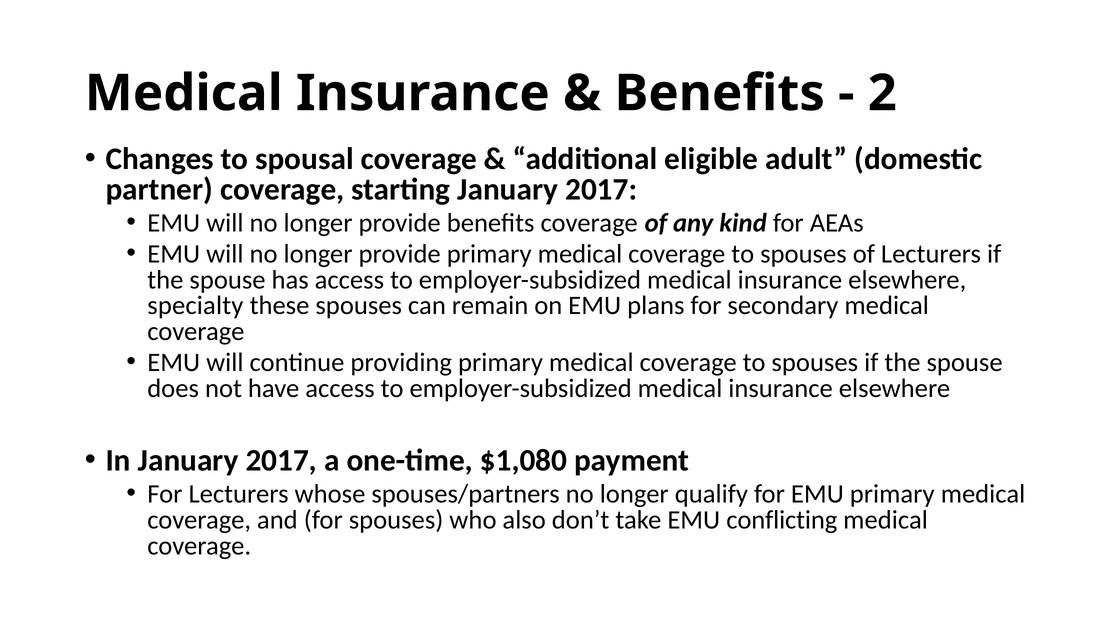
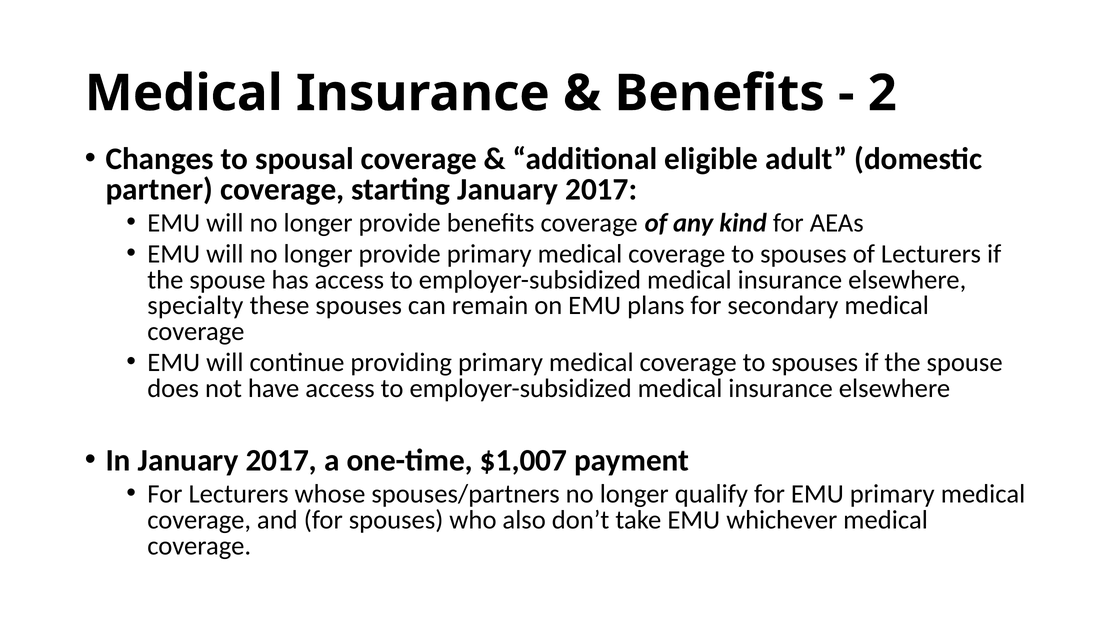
$1,080: $1,080 -> $1,007 (523, 461)
conflicting: conflicting -> whichever (782, 520)
